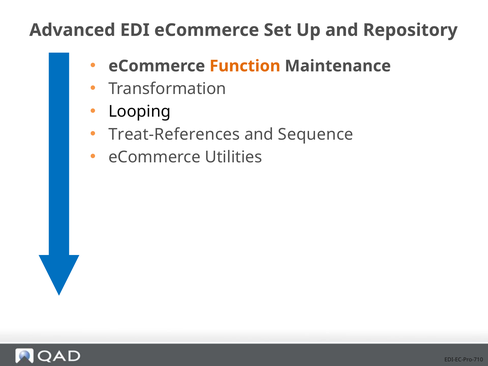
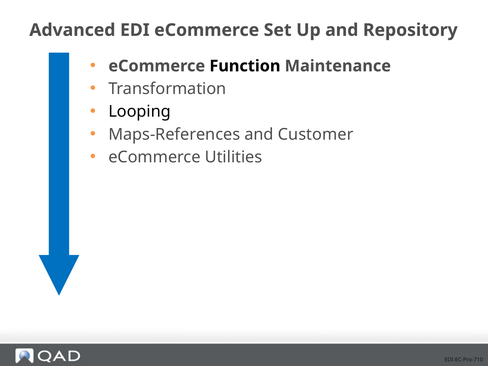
Function colour: orange -> black (245, 66)
Treat-References: Treat-References -> Maps-References (174, 134)
Sequence: Sequence -> Customer (316, 134)
